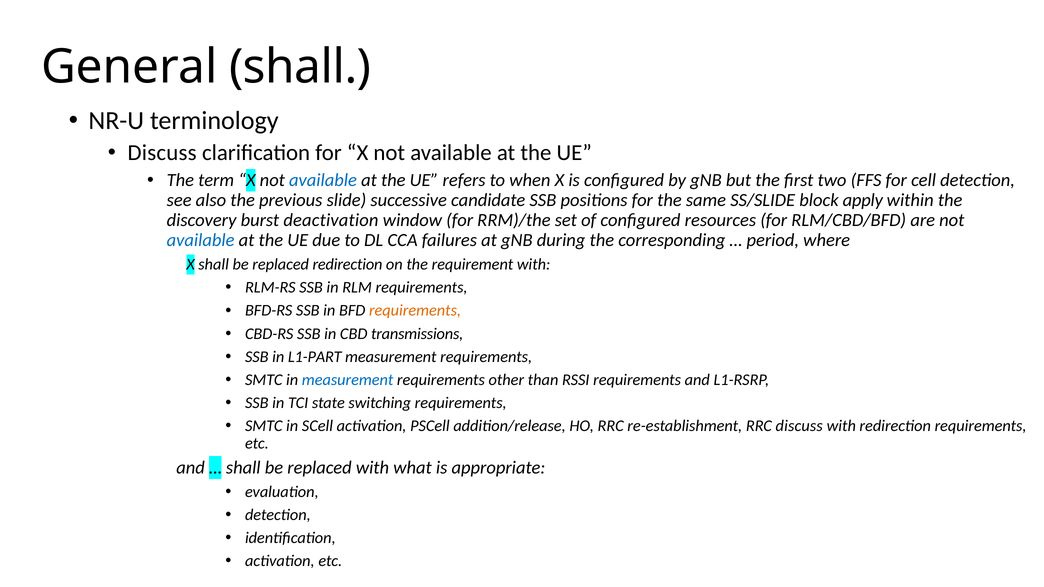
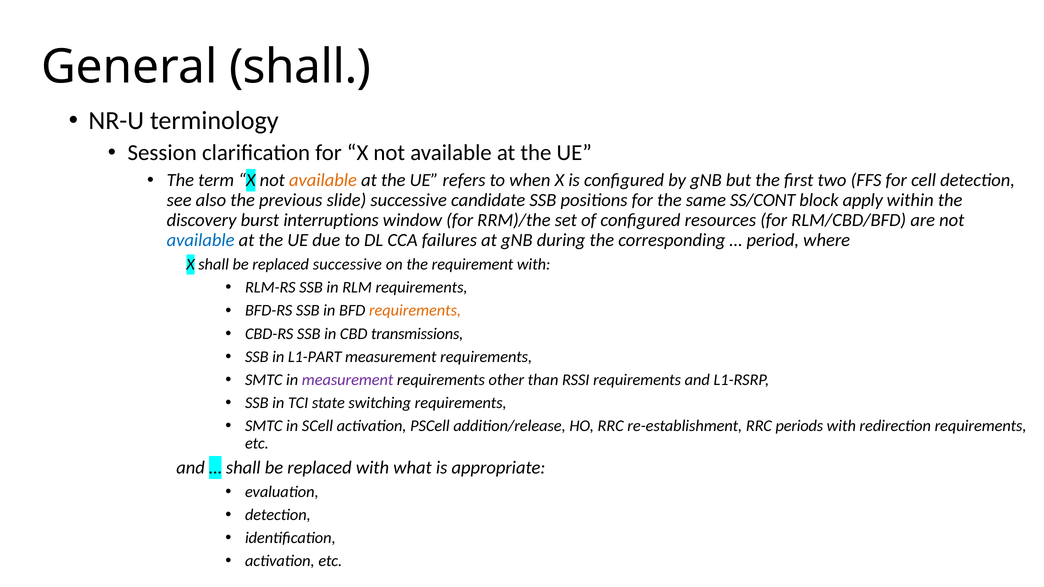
Discuss: Discuss -> Session (162, 153)
available colour: blue -> orange (323, 180)
SS/SLIDE: SS/SLIDE -> SS/CONT (763, 200)
deactivation: deactivation -> interruptions (331, 220)
replaced redirection: redirection -> successive (347, 265)
measurement colour: blue -> purple (348, 380)
RRC discuss: discuss -> periods (799, 426)
